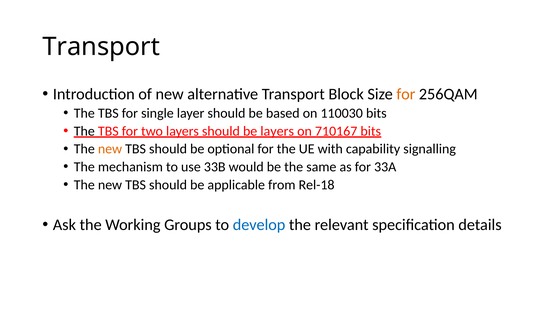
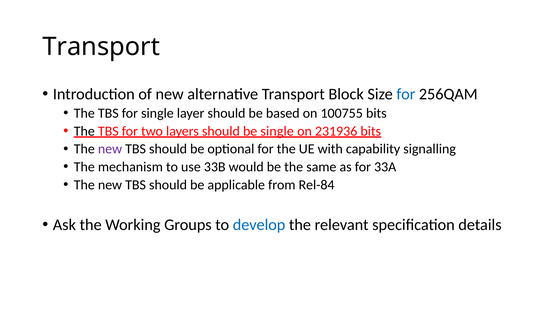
for colour: orange -> blue (406, 94)
110030: 110030 -> 100755 (342, 113)
be layers: layers -> single (277, 131)
710167: 710167 -> 231936 (336, 131)
new colour: orange -> purple (110, 149)
Rel-18: Rel-18 -> Rel-84 (317, 185)
